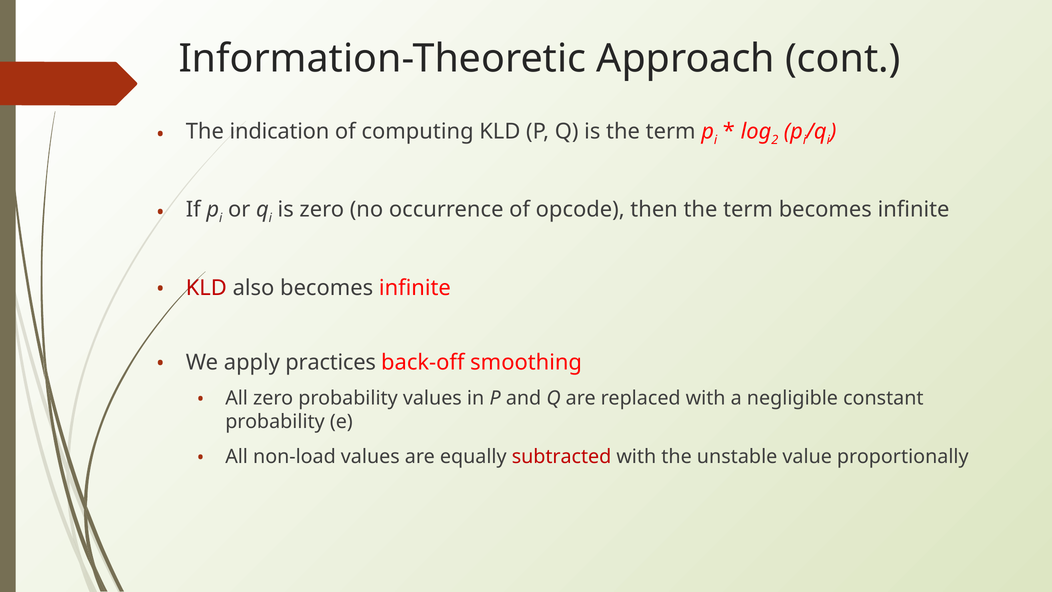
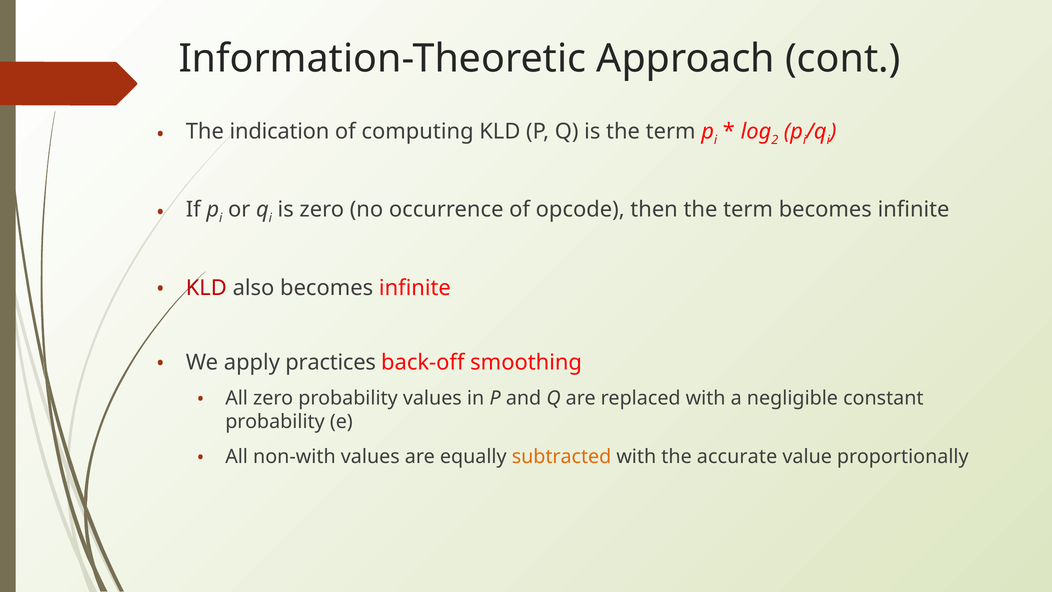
non-load: non-load -> non-with (294, 456)
subtracted colour: red -> orange (562, 456)
unstable: unstable -> accurate (737, 456)
